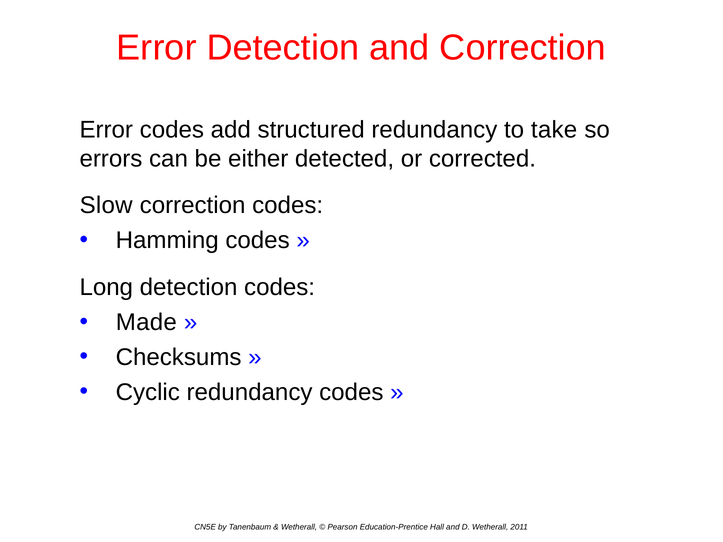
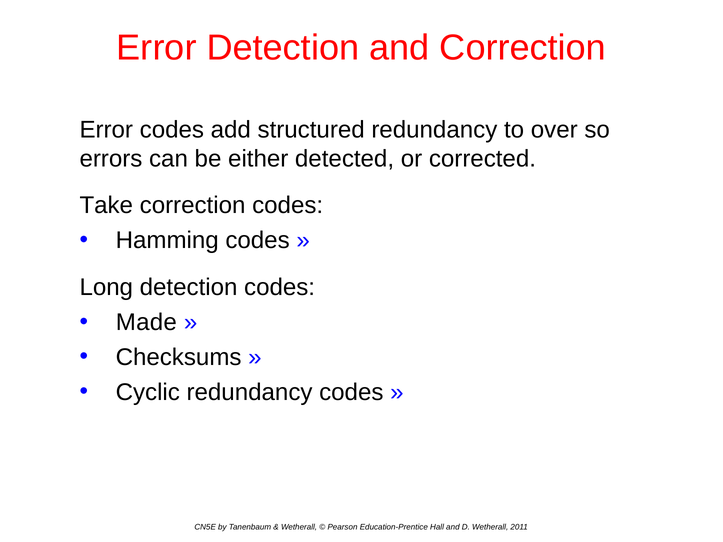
take: take -> over (554, 130)
Slow: Slow -> Take (106, 206)
